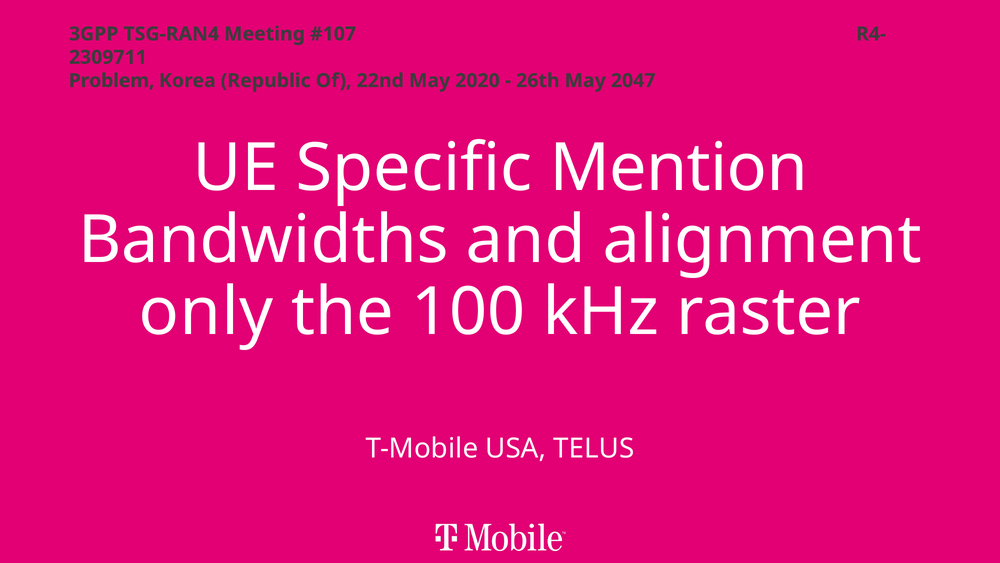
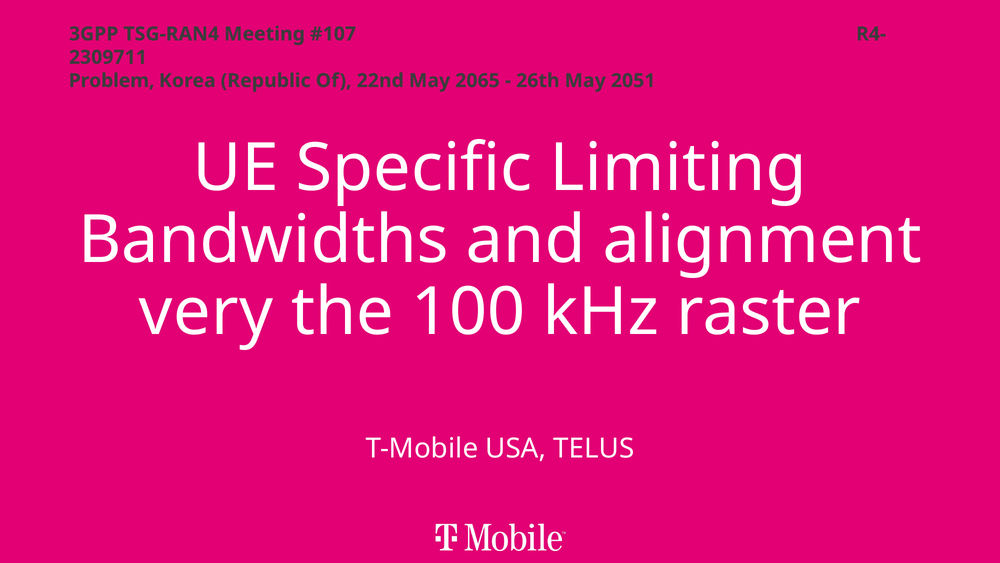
2020: 2020 -> 2065 (478, 81)
2047: 2047 -> 2051 (633, 81)
Mention: Mention -> Limiting (678, 168)
only: only -> very (206, 312)
